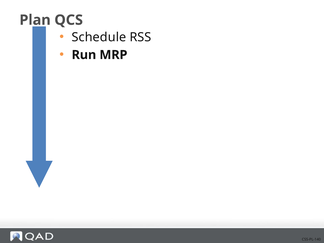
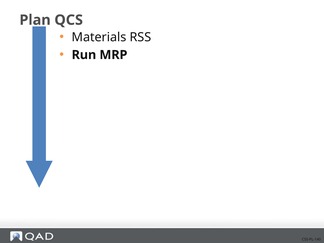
Schedule: Schedule -> Materials (99, 37)
